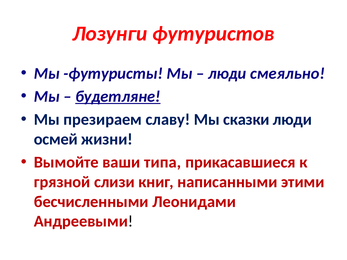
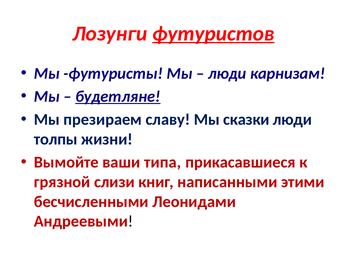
футуристов underline: none -> present (213, 34)
смеяльно: смеяльно -> карнизам (288, 73)
осмей: осмей -> толпы (56, 139)
